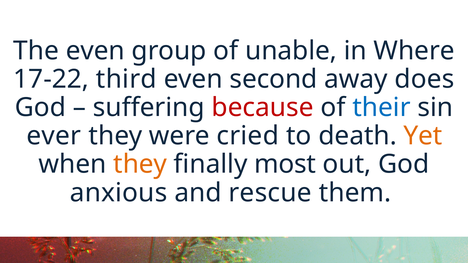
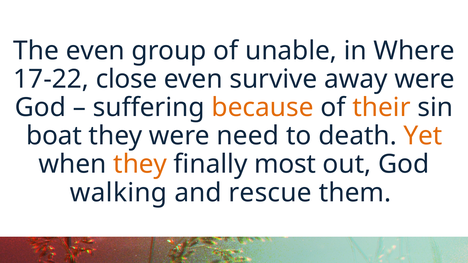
third: third -> close (127, 79)
second: second -> survive (273, 79)
away does: does -> were (425, 79)
because colour: red -> orange (263, 108)
their colour: blue -> orange (381, 108)
ever: ever -> boat (54, 136)
cried: cried -> need (248, 136)
anxious: anxious -> walking (119, 193)
